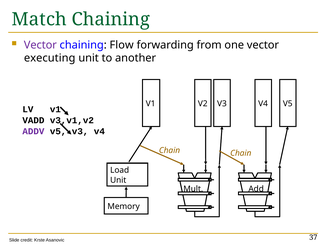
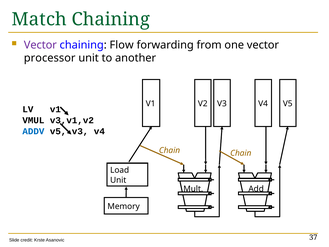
executing: executing -> processor (50, 58)
VADD: VADD -> VMUL (33, 120)
ADDV colour: purple -> blue (33, 131)
